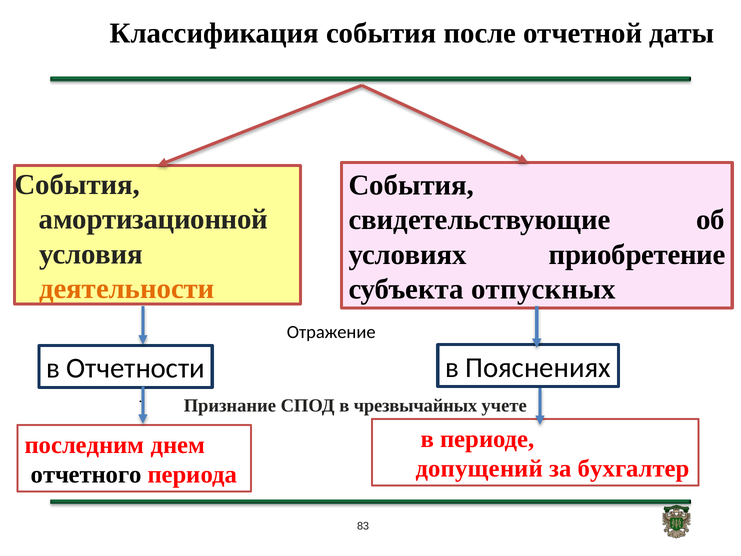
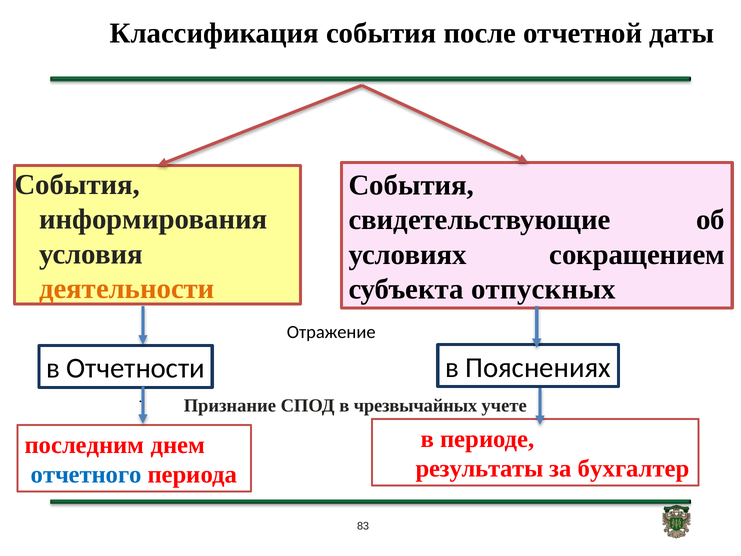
амортизационной: амортизационной -> информирования (153, 219)
приобретение: приобретение -> сокращением (637, 254)
допущений: допущений -> результаты (480, 469)
отчетного colour: black -> blue (86, 475)
